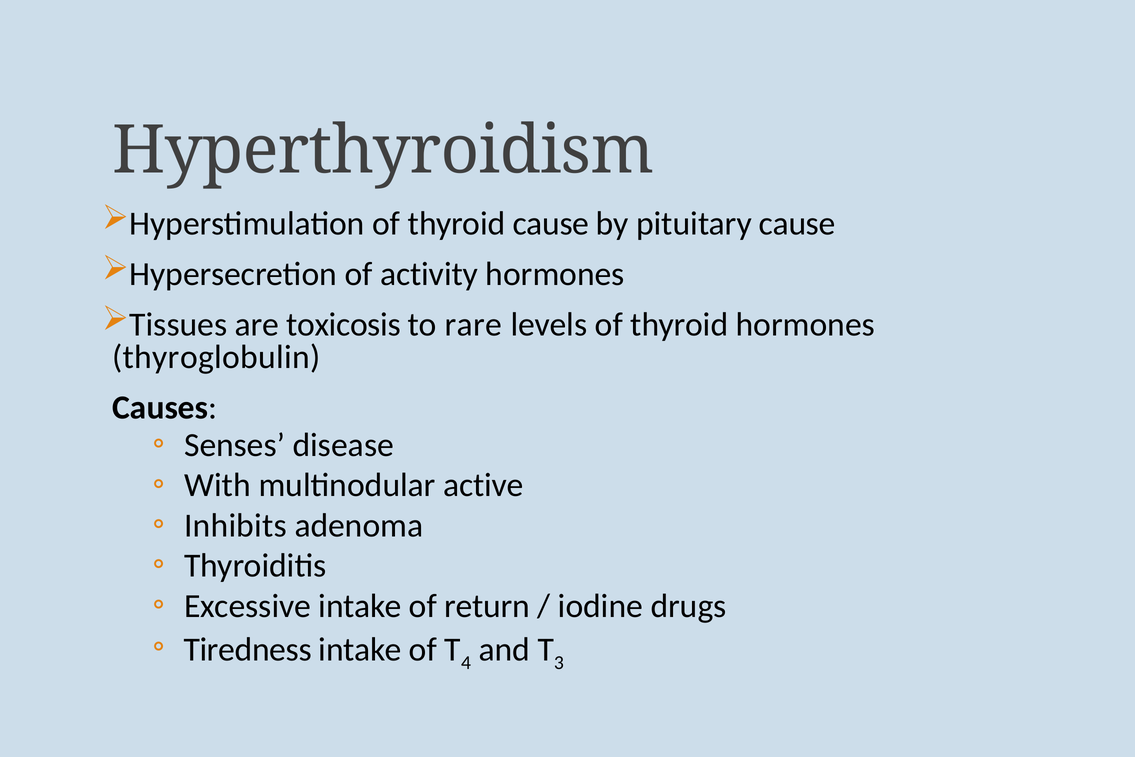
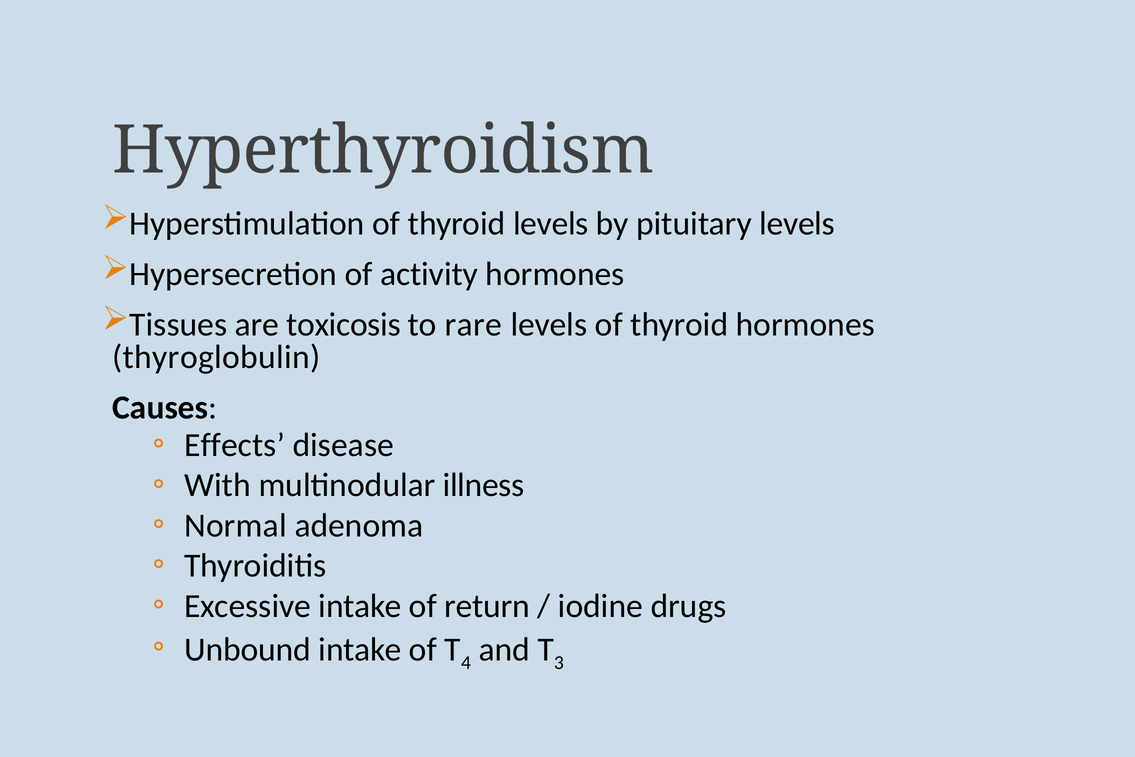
thyroid cause: cause -> levels (551, 224)
pituitary cause: cause -> levels (797, 224)
Senses: Senses -> Effects (235, 445)
active: active -> illness (484, 485)
Inhibits: Inhibits -> Normal (235, 525)
Tiredness: Tiredness -> Unbound (248, 650)
